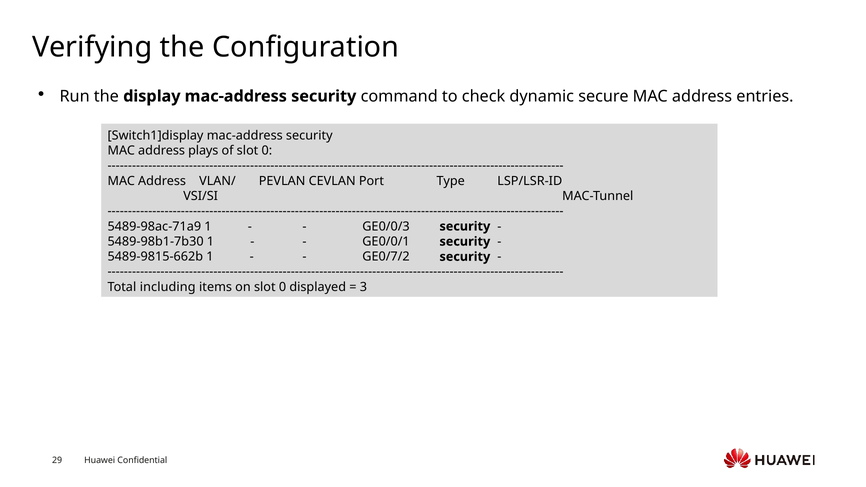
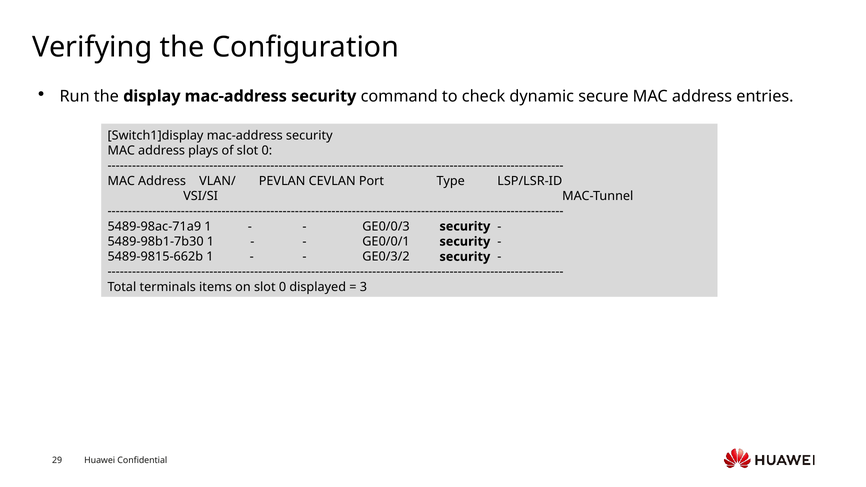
GE0/7/2: GE0/7/2 -> GE0/3/2 (386, 257)
including: including -> terminals (168, 287)
